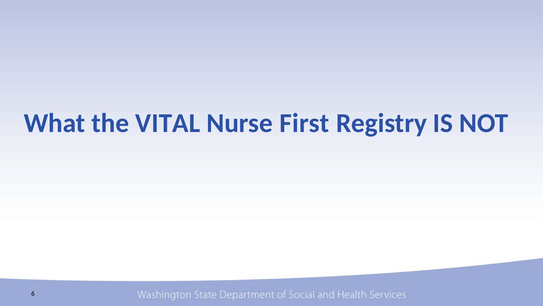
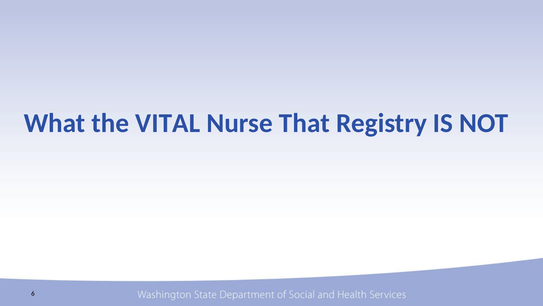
First: First -> That (304, 123)
